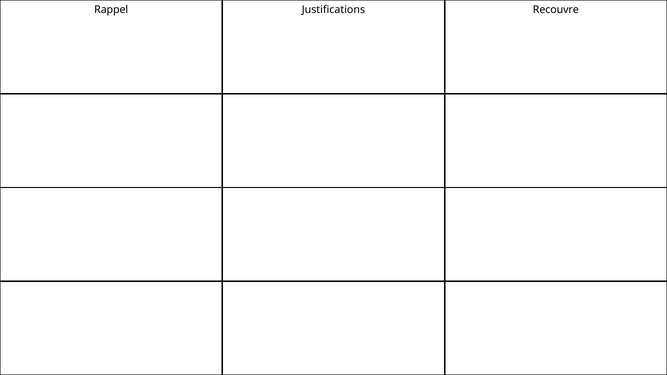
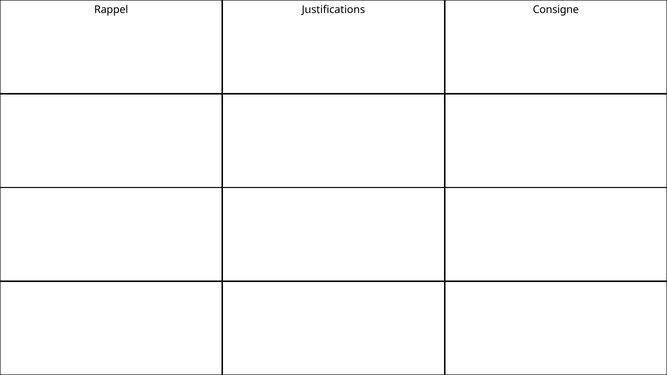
Recouvre: Recouvre -> Consigne (556, 10)
